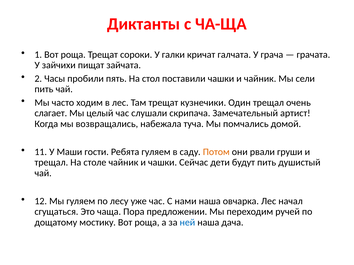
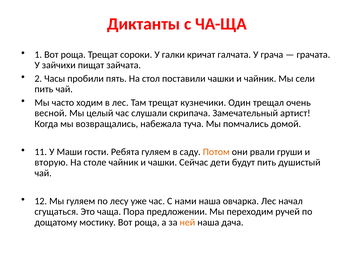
слагает: слагает -> весной (51, 113)
трещал: трещал -> вторую (51, 163)
ней colour: blue -> orange (187, 223)
